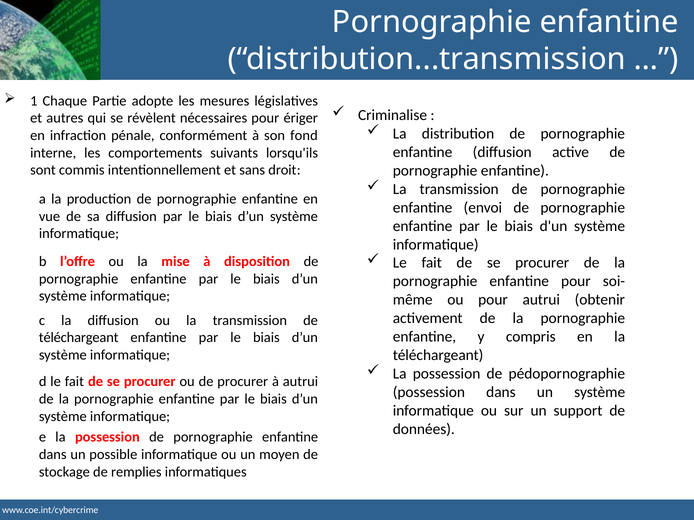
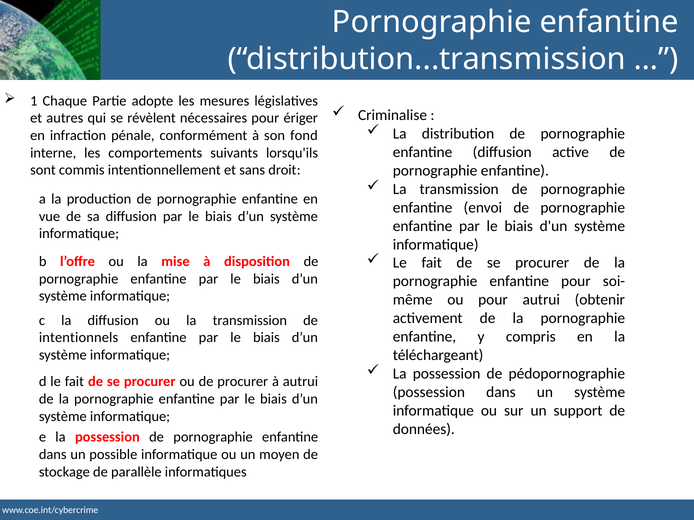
téléchargeant: téléchargeant -> intentionnels (79, 338)
remplies: remplies -> parallèle (136, 472)
